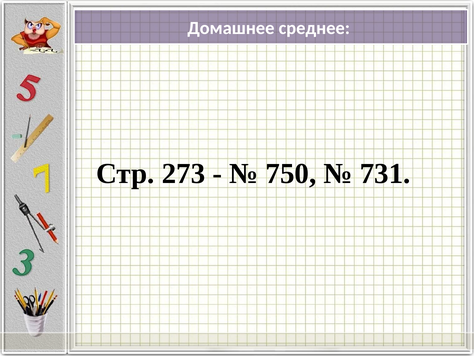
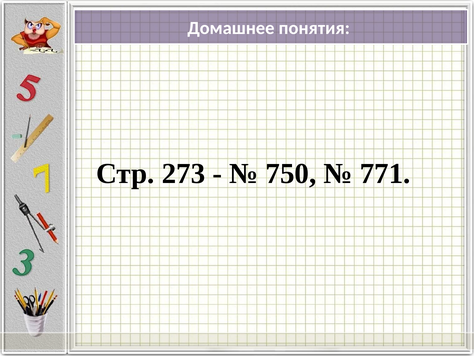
среднее: среднее -> понятия (314, 28)
731: 731 -> 771 (385, 173)
